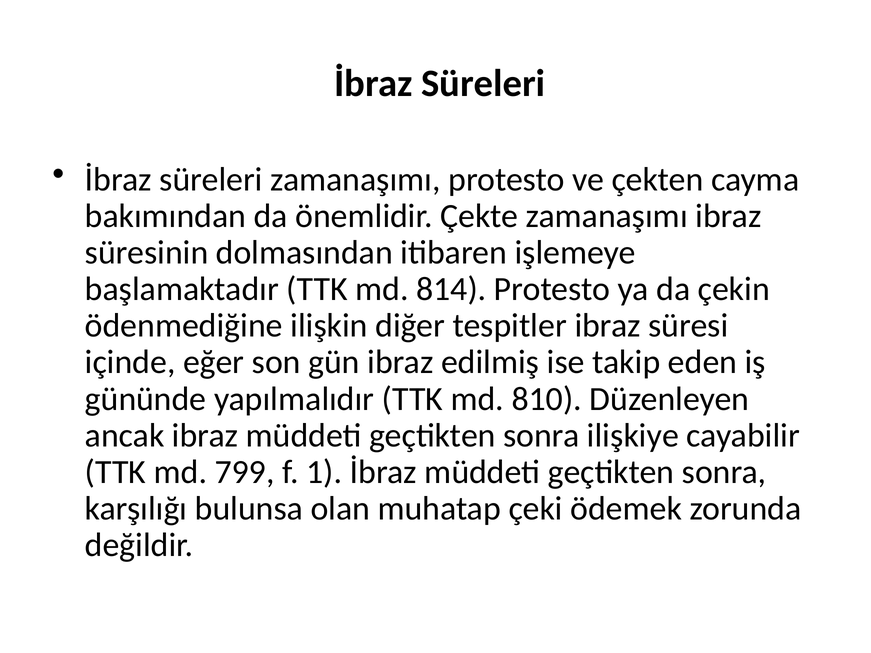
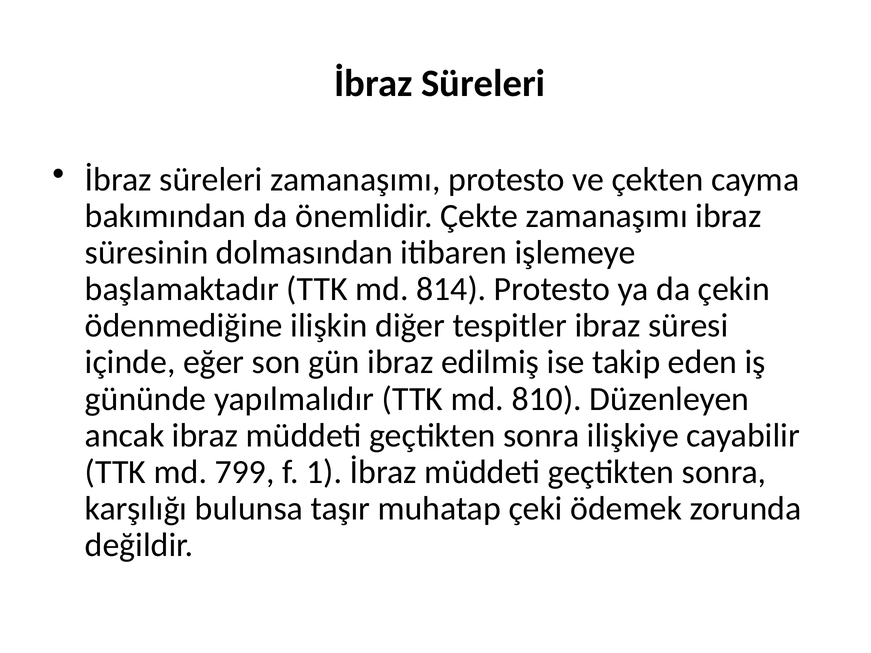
olan: olan -> taşır (340, 509)
